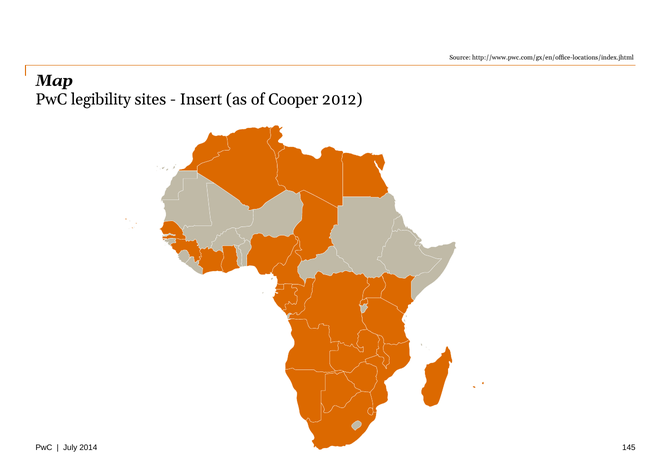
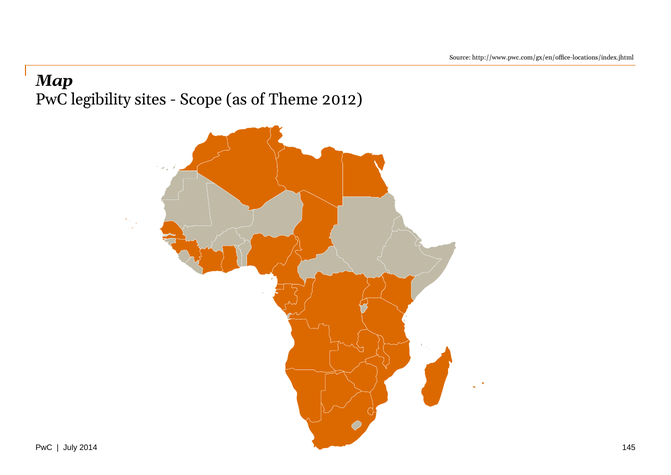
Insert: Insert -> Scope (201, 100)
Cooper: Cooper -> Theme (293, 100)
